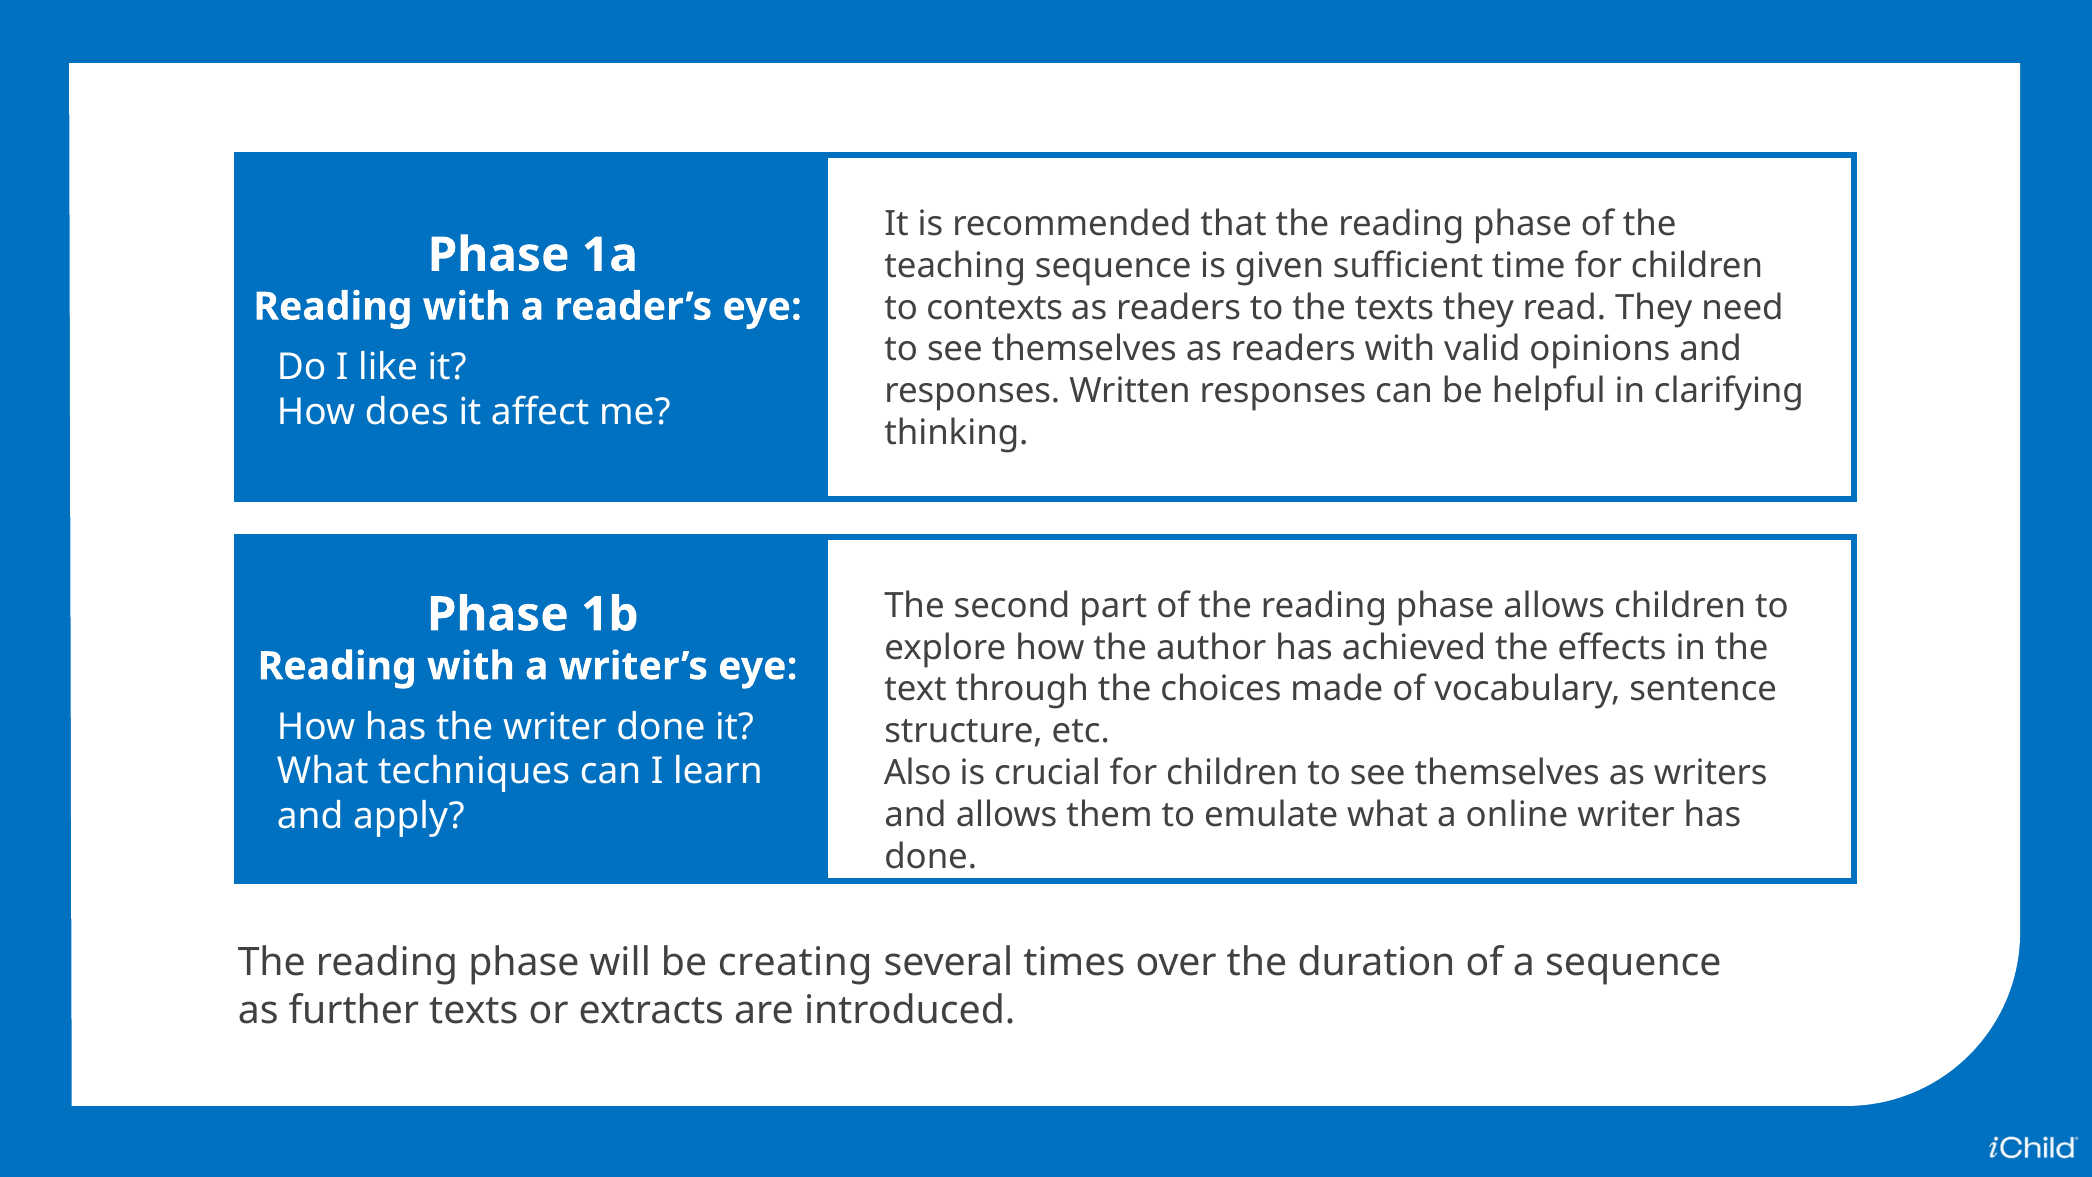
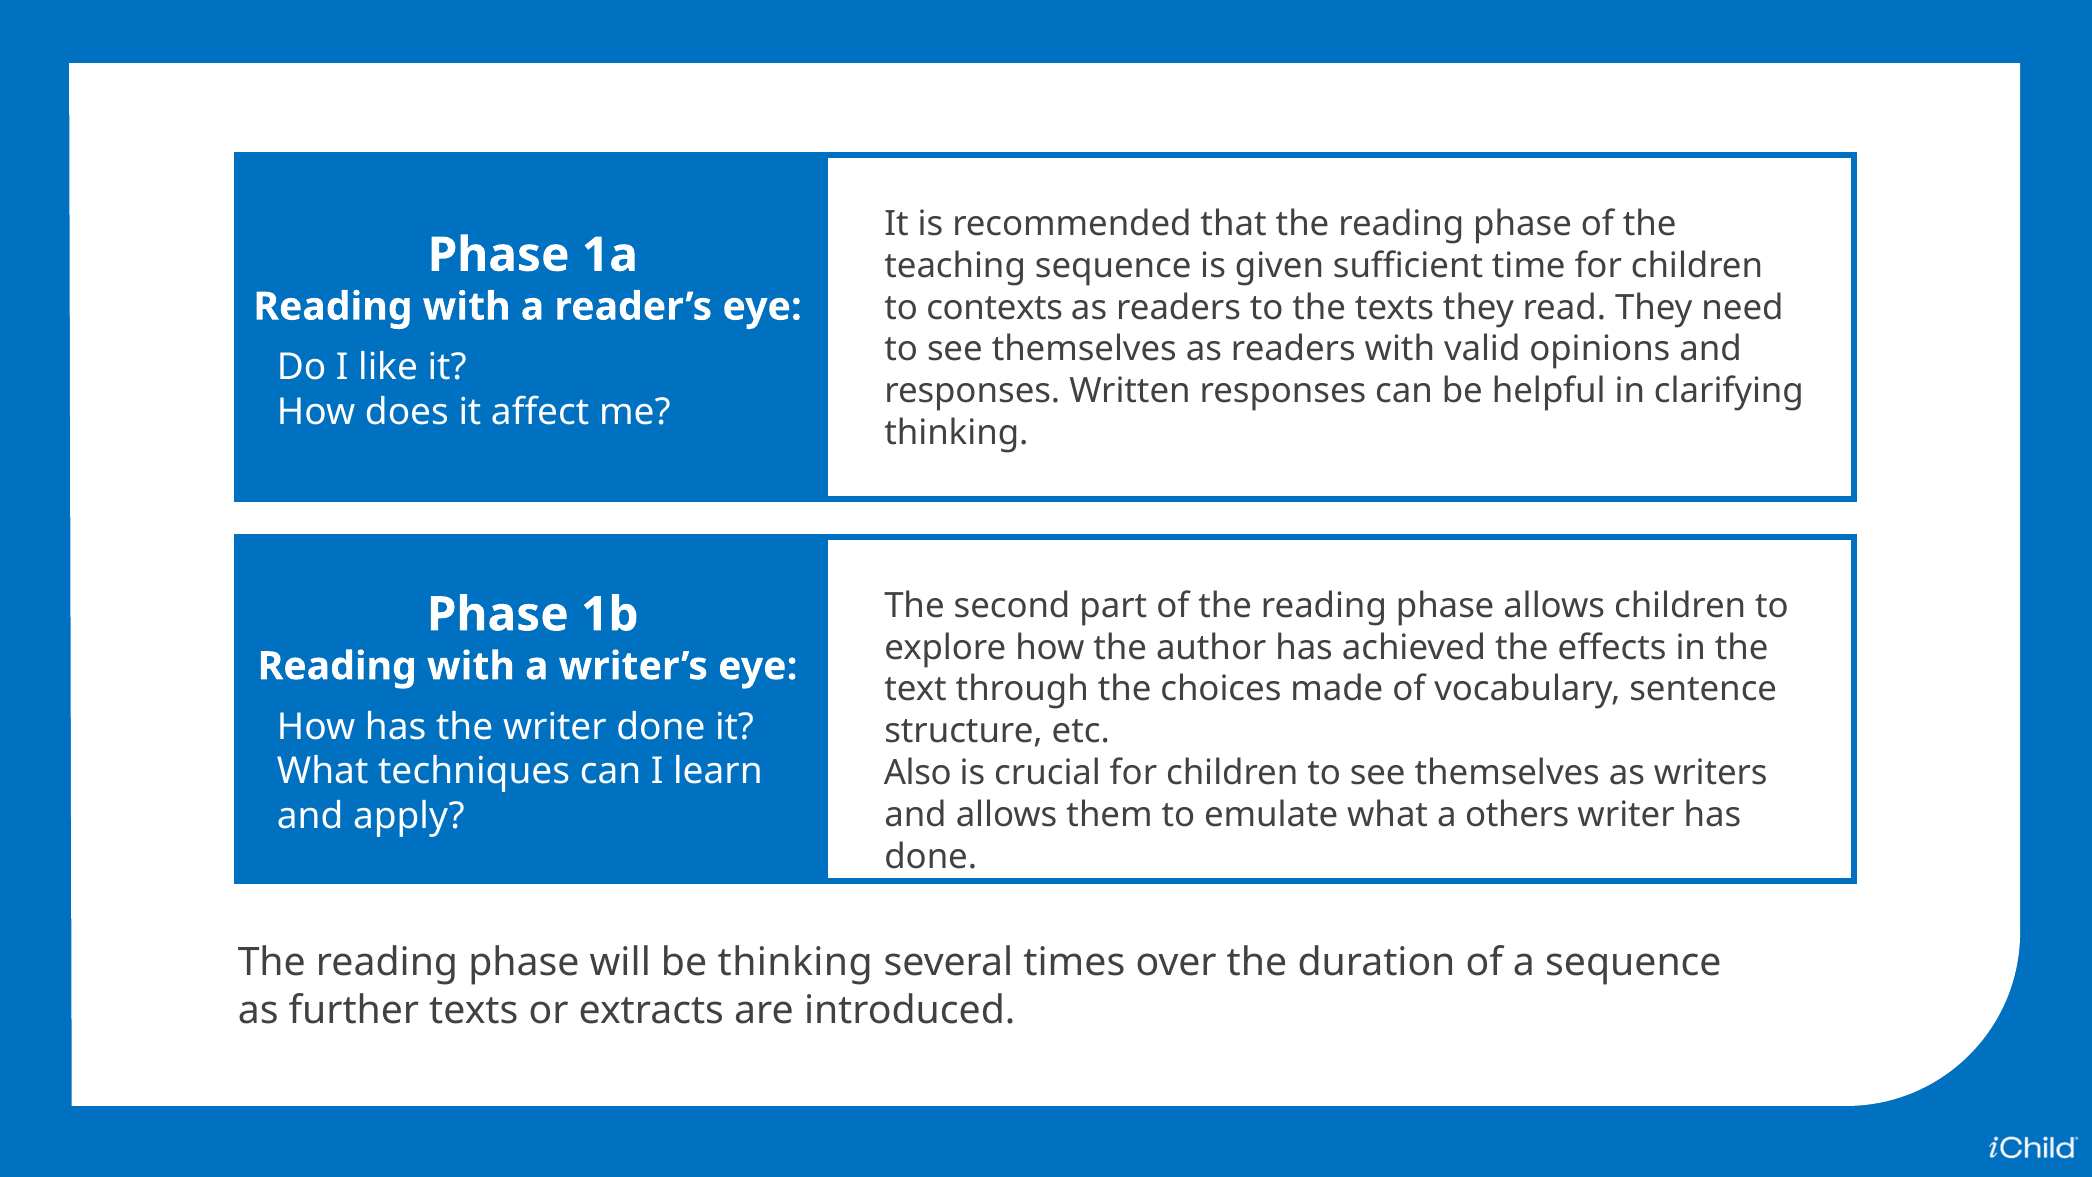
online: online -> others (1517, 815)
be creating: creating -> thinking (795, 963)
